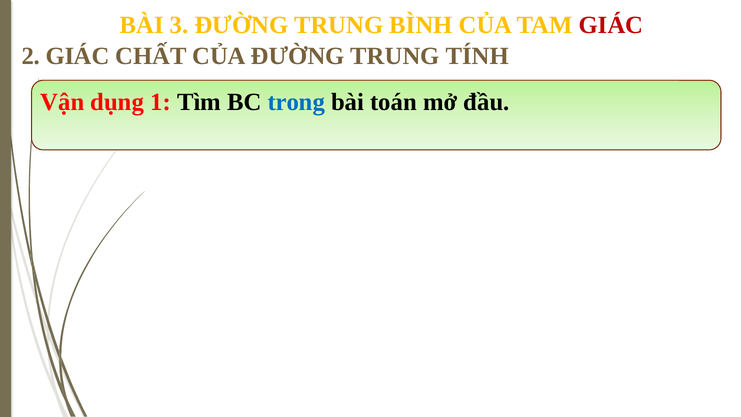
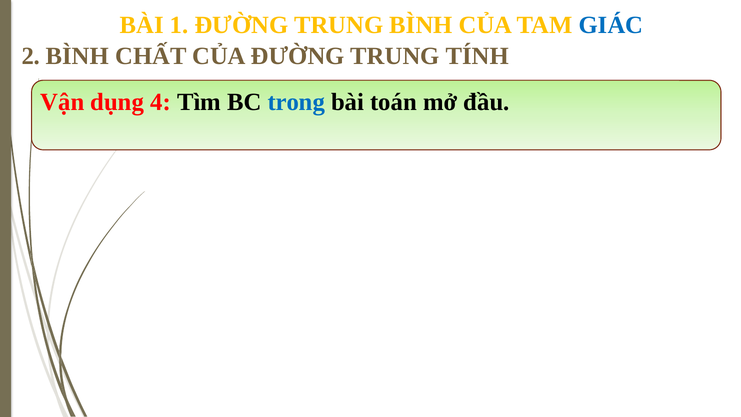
3: 3 -> 1 (179, 25)
GIÁC colour: red -> blue (611, 25)
2 GIÁC: GIÁC -> BÌNH (77, 56)
1: 1 -> 4 (161, 102)
